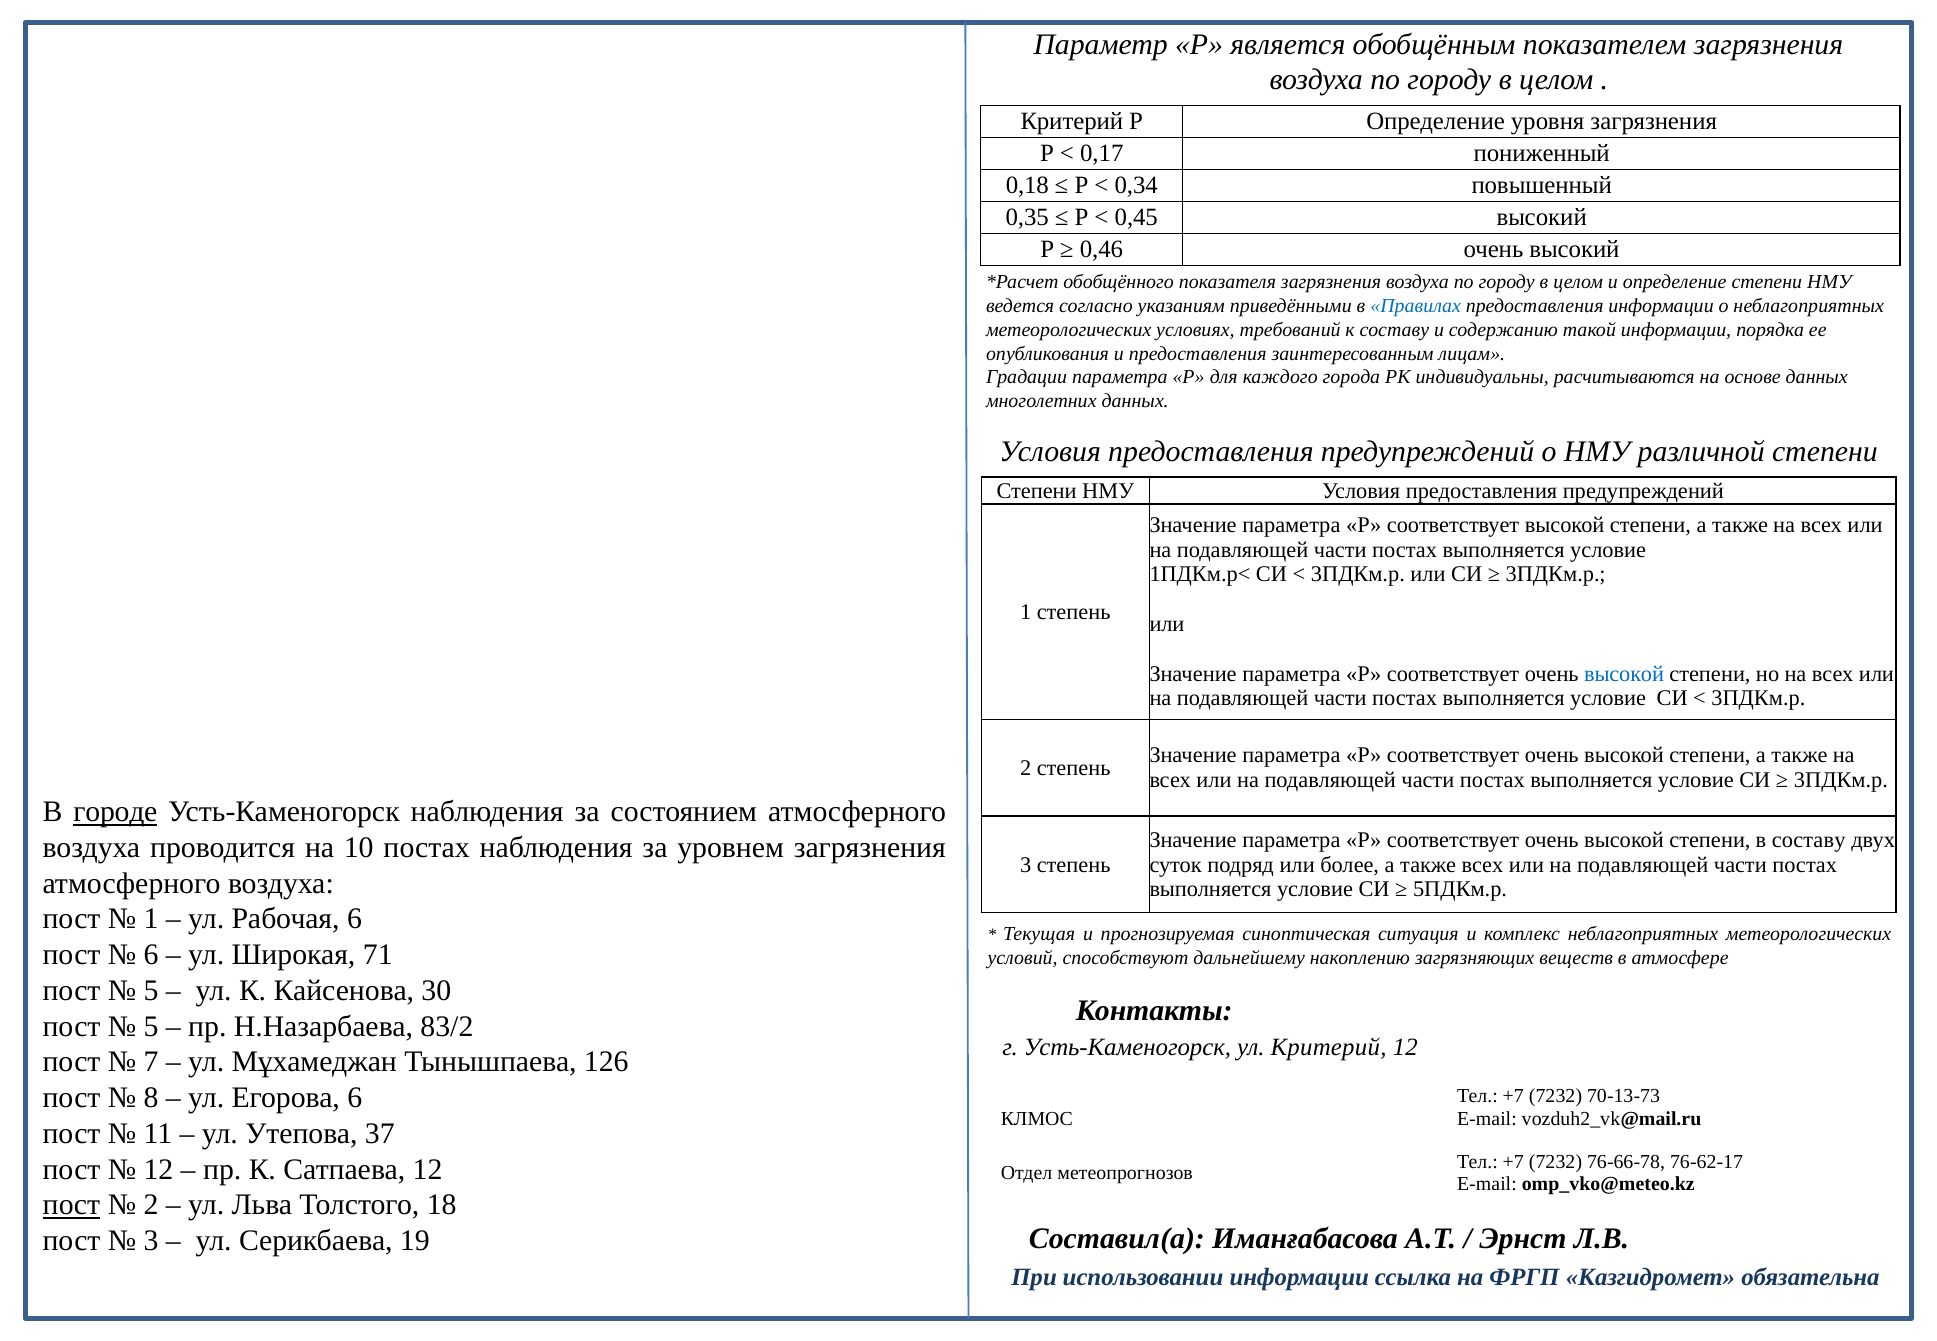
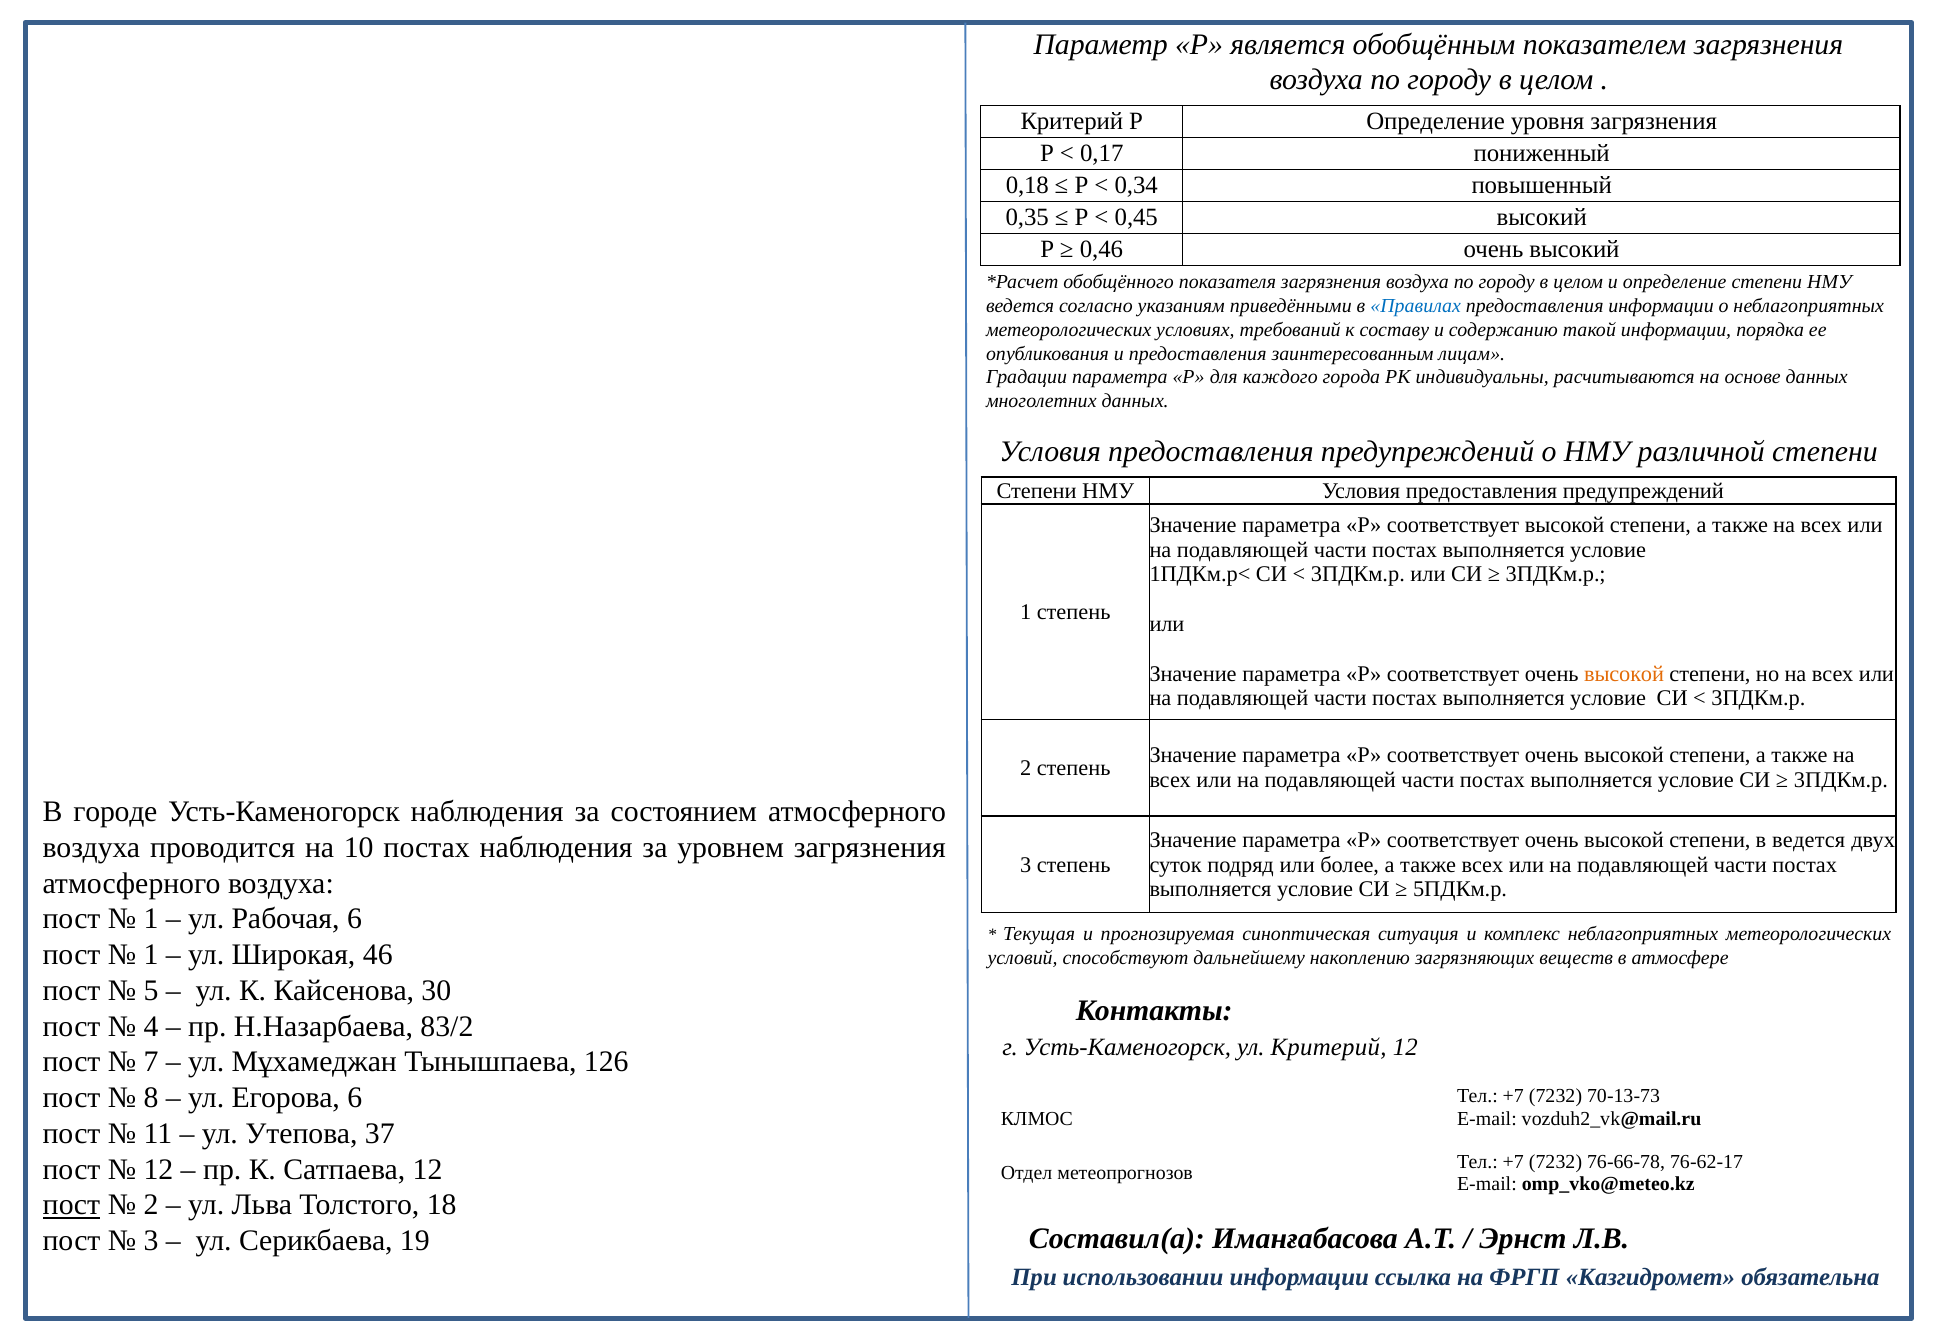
высокой colour: blue -> orange (1624, 674)
городе underline: present -> none (115, 812)
в составу: составу -> ведется (1809, 840)
6: 6 -> 1 (151, 955)
71: 71 -> 46 (378, 955)
5: 5 -> 4 (151, 1026)
